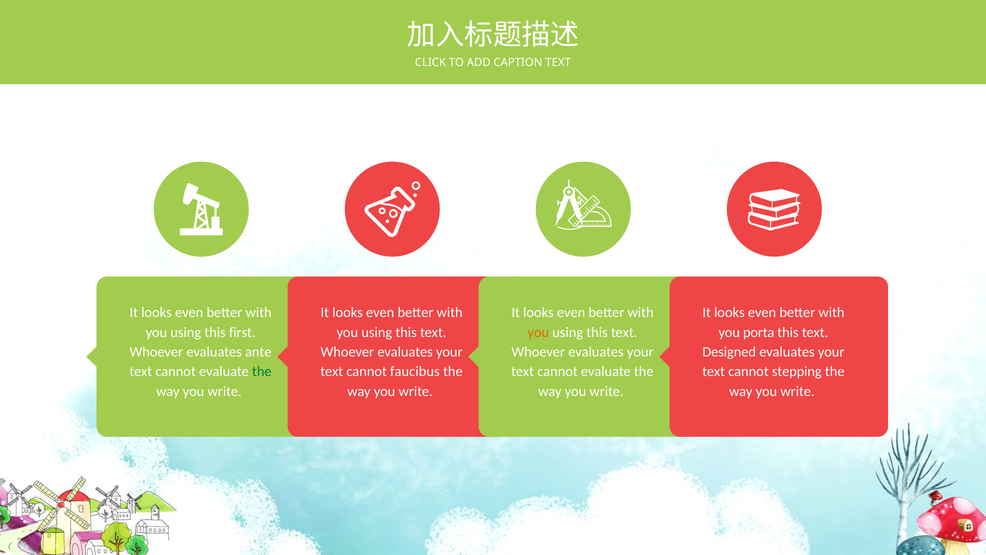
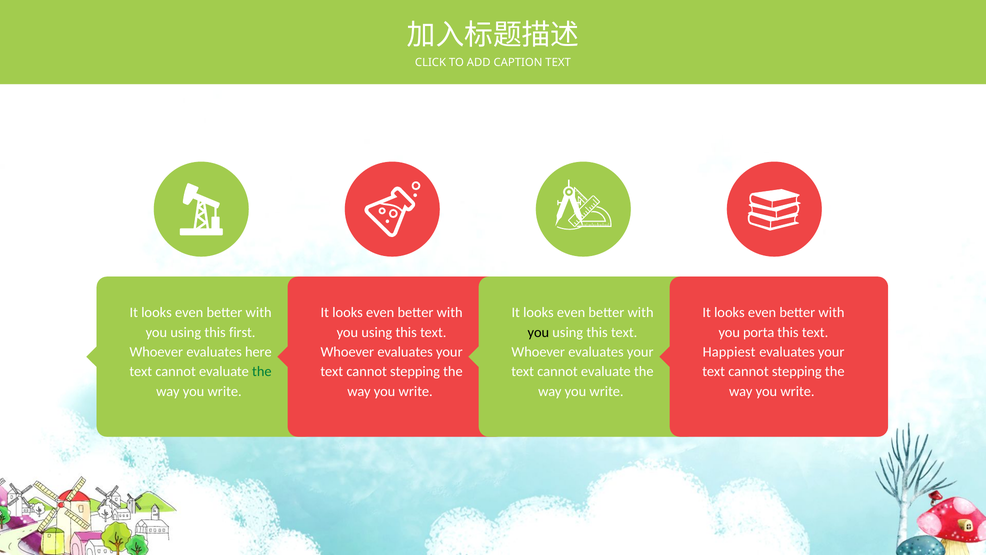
you colour: orange -> black (538, 332)
ante: ante -> here (258, 352)
Designed: Designed -> Happiest (729, 352)
faucibus: faucibus -> stepping (415, 372)
